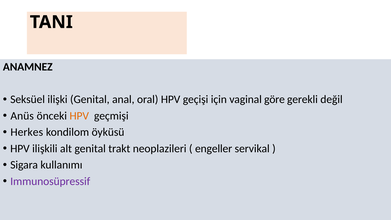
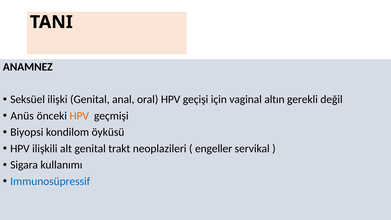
göre: göre -> altın (274, 99)
Herkes: Herkes -> Biyopsi (27, 132)
Immunosüpressif colour: purple -> blue (50, 181)
